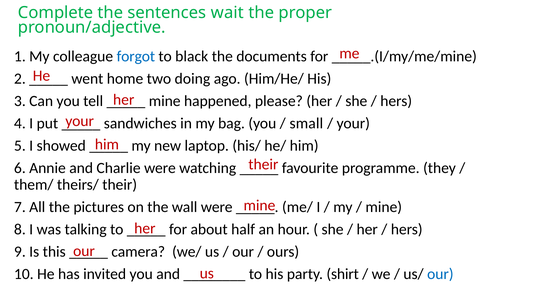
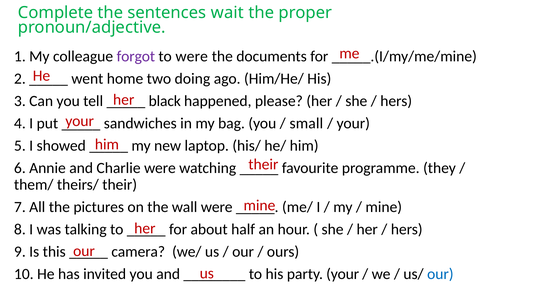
forgot colour: blue -> purple (136, 56)
to black: black -> were (192, 56)
mine: mine -> black (165, 101)
party shirt: shirt -> your (343, 274)
